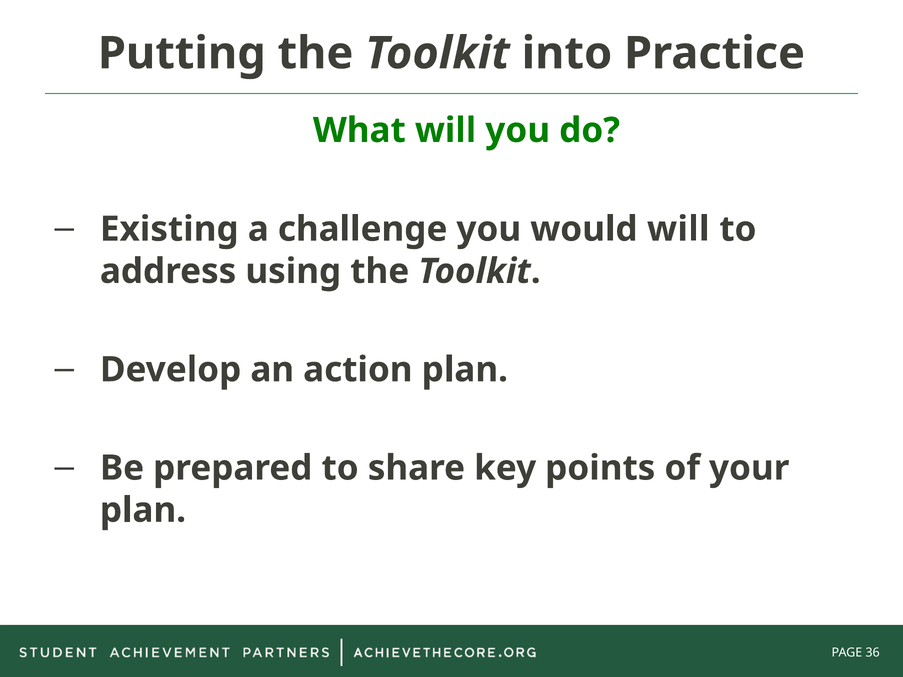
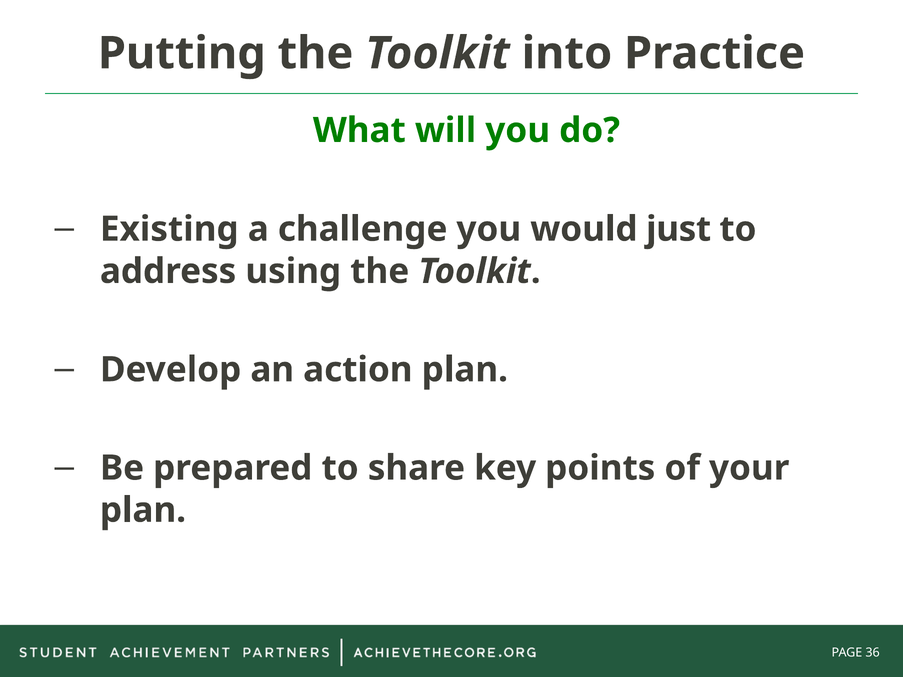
would will: will -> just (679, 229)
